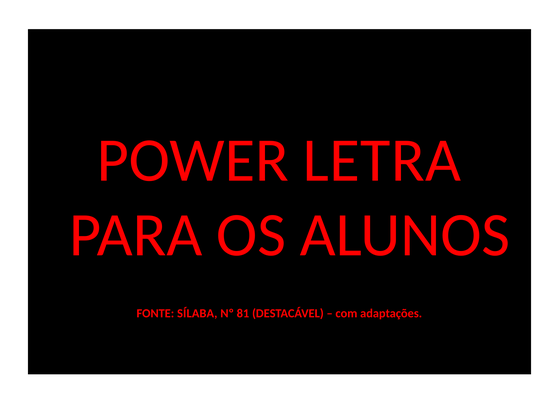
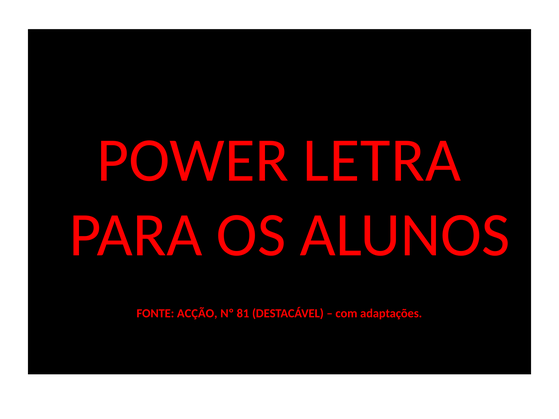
SÍLABA: SÍLABA -> ACÇÃO (197, 313)
